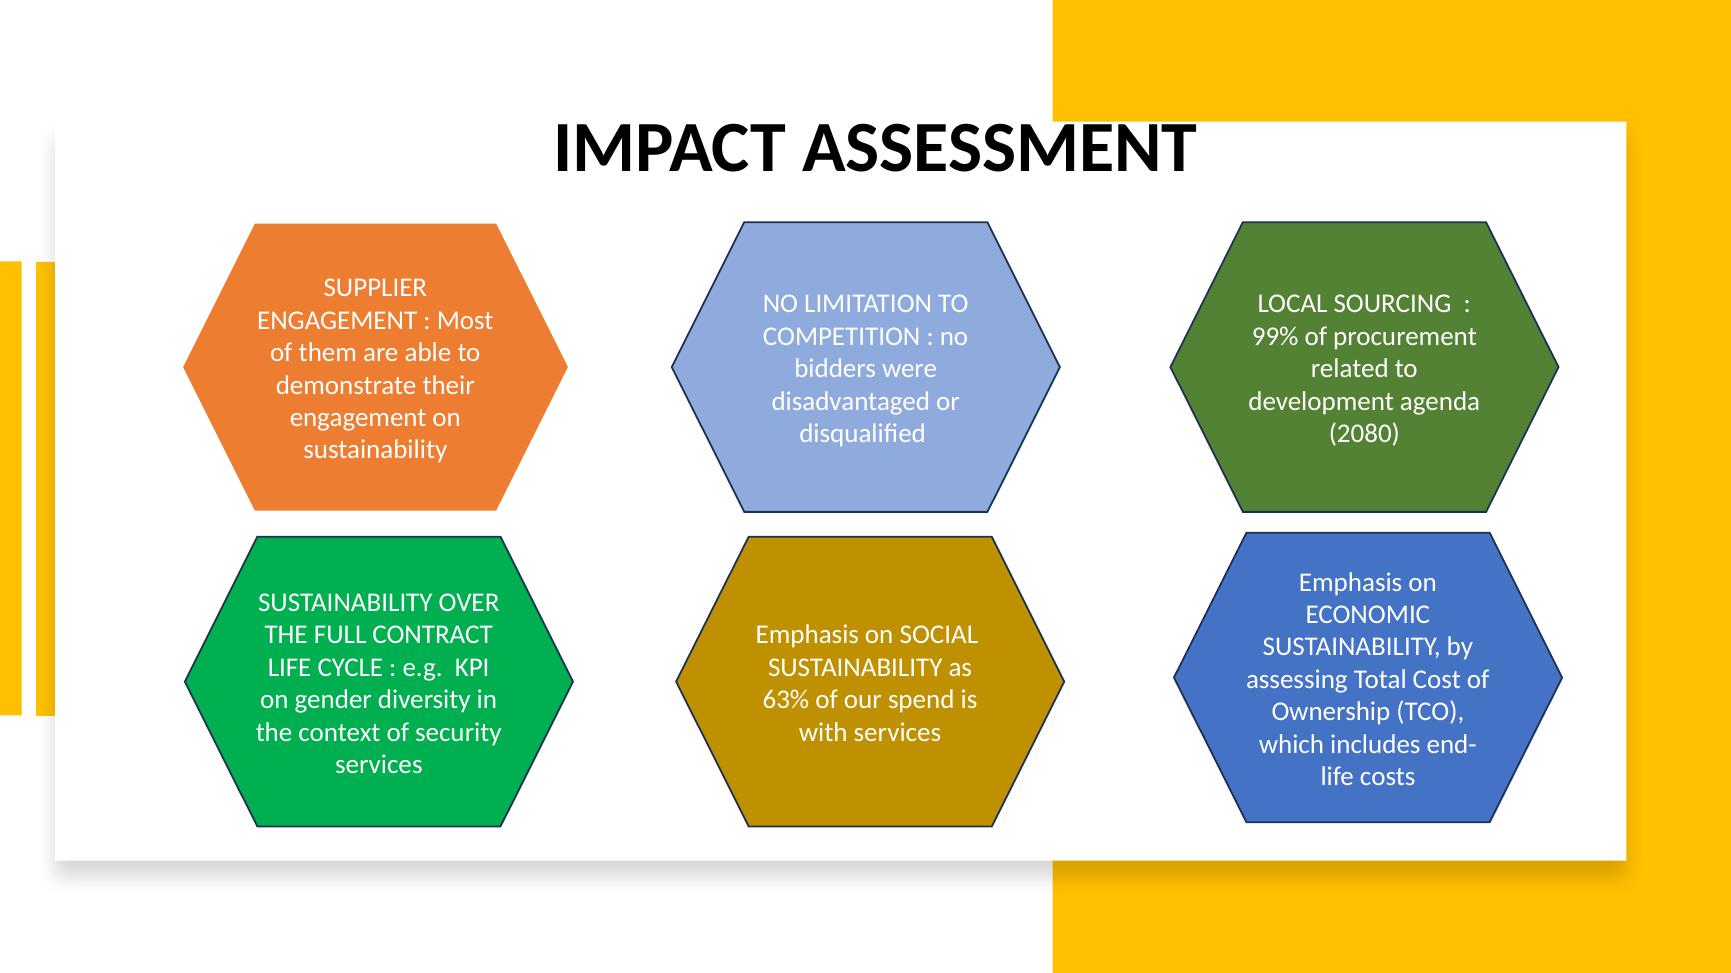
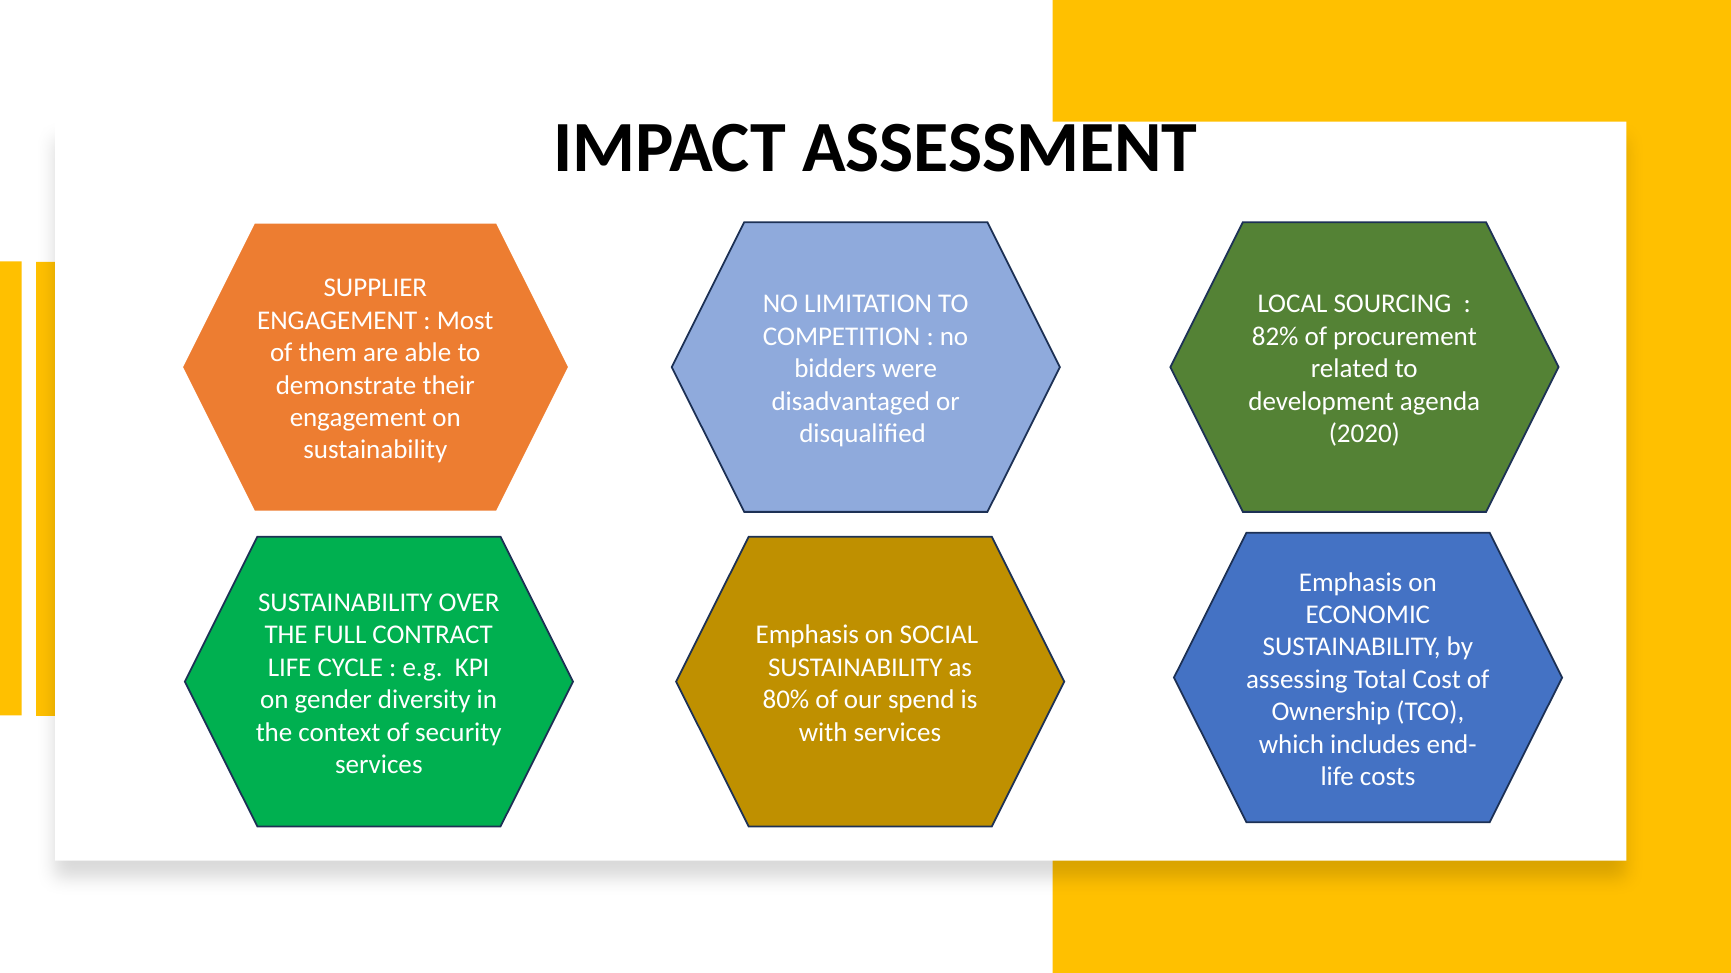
99%: 99% -> 82% (1275, 337)
2080: 2080 -> 2020 (1364, 434)
63%: 63% -> 80% (786, 700)
